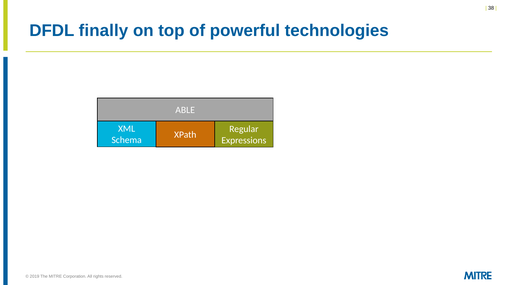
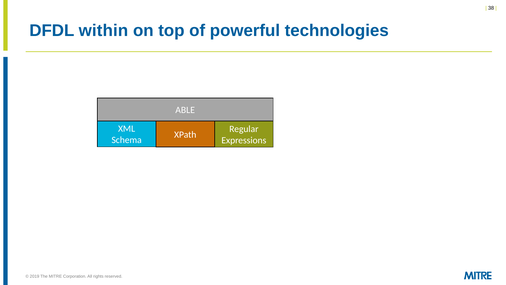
finally: finally -> within (103, 31)
